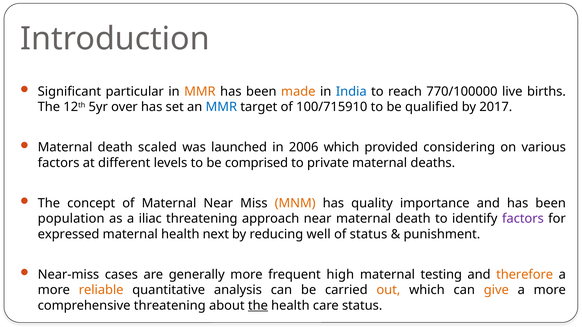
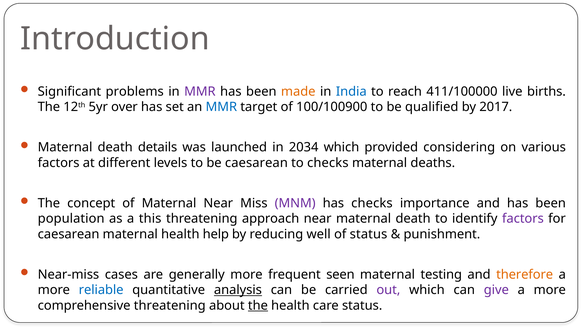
particular: particular -> problems (135, 92)
MMR colour: orange -> purple (200, 92)
770/100000: 770/100000 -> 411/100000 (462, 92)
100/715910: 100/715910 -> 100/100900 (332, 107)
scaled: scaled -> details (158, 147)
2006: 2006 -> 2034 (304, 147)
be comprised: comprised -> caesarean (256, 163)
to private: private -> checks (328, 163)
MNM colour: orange -> purple (295, 203)
has quality: quality -> checks (372, 203)
iliac: iliac -> this (150, 219)
expressed: expressed -> caesarean (69, 234)
next: next -> help (216, 234)
high: high -> seen (340, 275)
reliable colour: orange -> blue (101, 290)
analysis underline: none -> present (238, 290)
out colour: orange -> purple (388, 290)
give colour: orange -> purple (496, 290)
